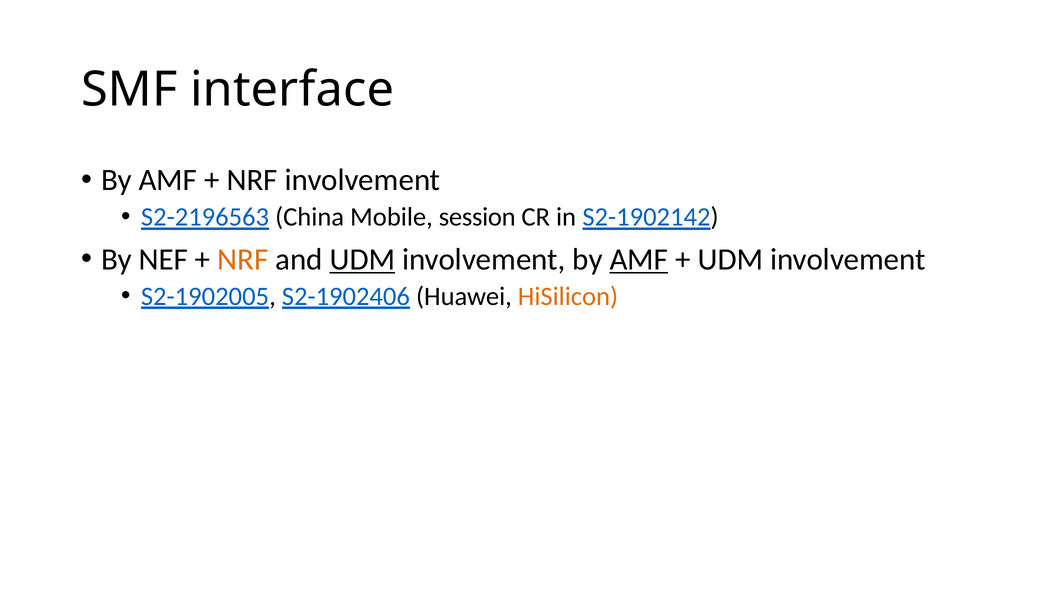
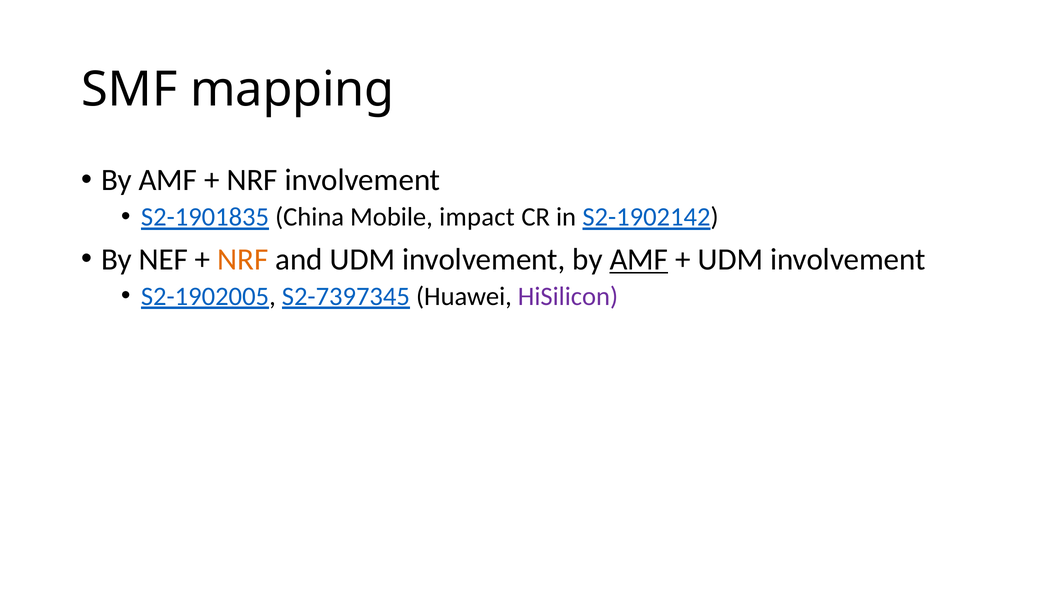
interface: interface -> mapping (292, 89)
S2-2196563: S2-2196563 -> S2-1901835 (205, 217)
session: session -> impact (477, 217)
UDM underline: present -> none (362, 259)
S2-1902406: S2-1902406 -> S2-7397345 (346, 296)
HiSilicon colour: orange -> purple (568, 296)
